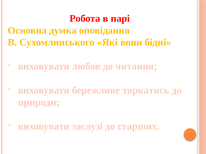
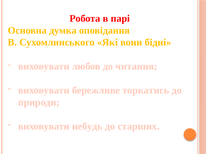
заслузі: заслузі -> небудь (87, 127)
